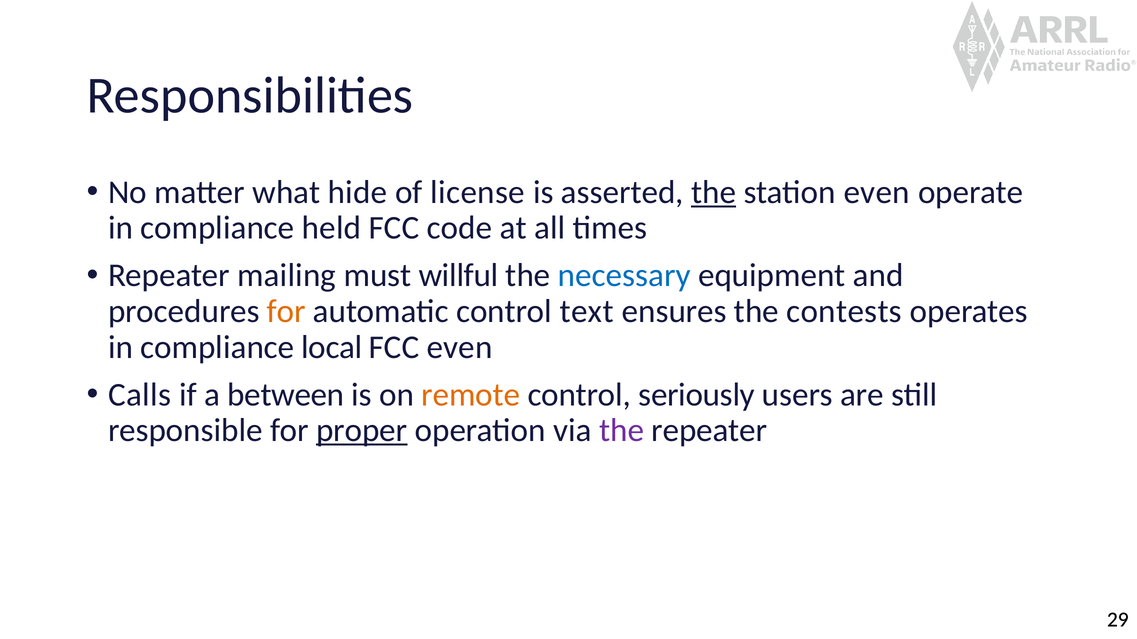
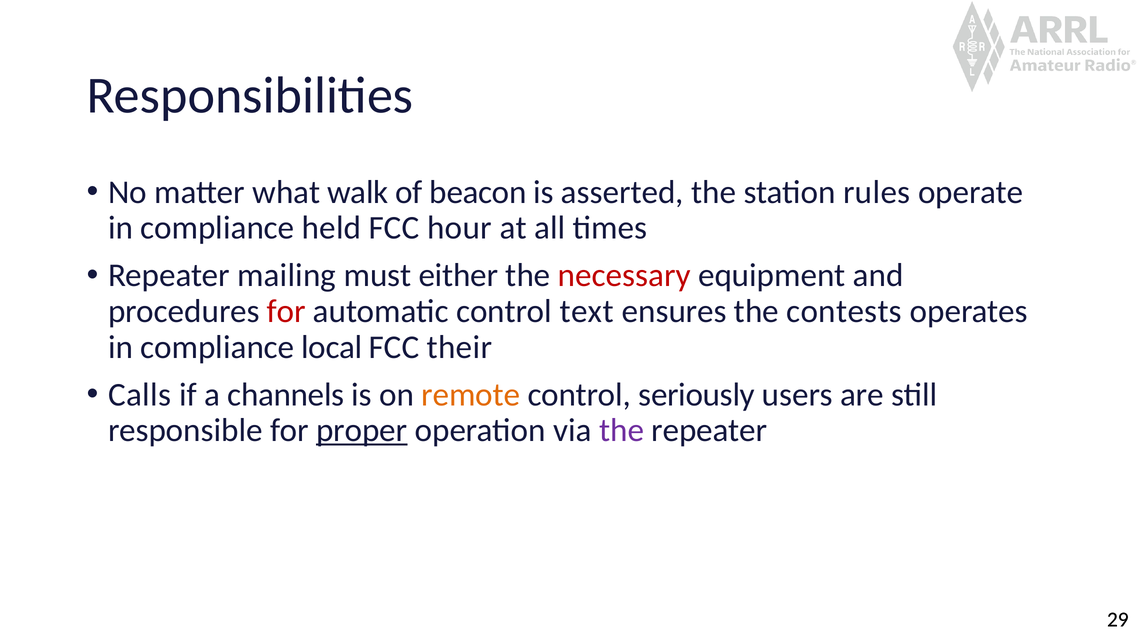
hide: hide -> walk (358, 192)
license: license -> beacon (478, 192)
the underline: present -> none (714, 192)
station even: even -> rules (877, 192)
code: code -> hour (459, 228)
willful: willful -> either (458, 276)
necessary colour: blue -> red (624, 276)
for colour: orange -> red (286, 312)
FCC even: even -> their (459, 347)
between: between -> channels (286, 395)
